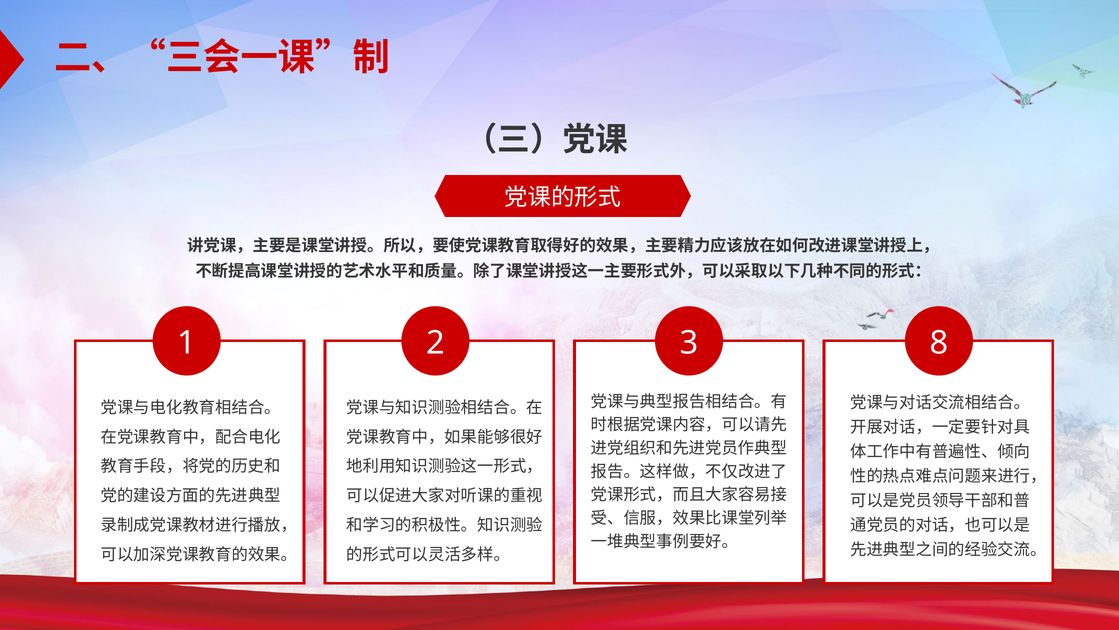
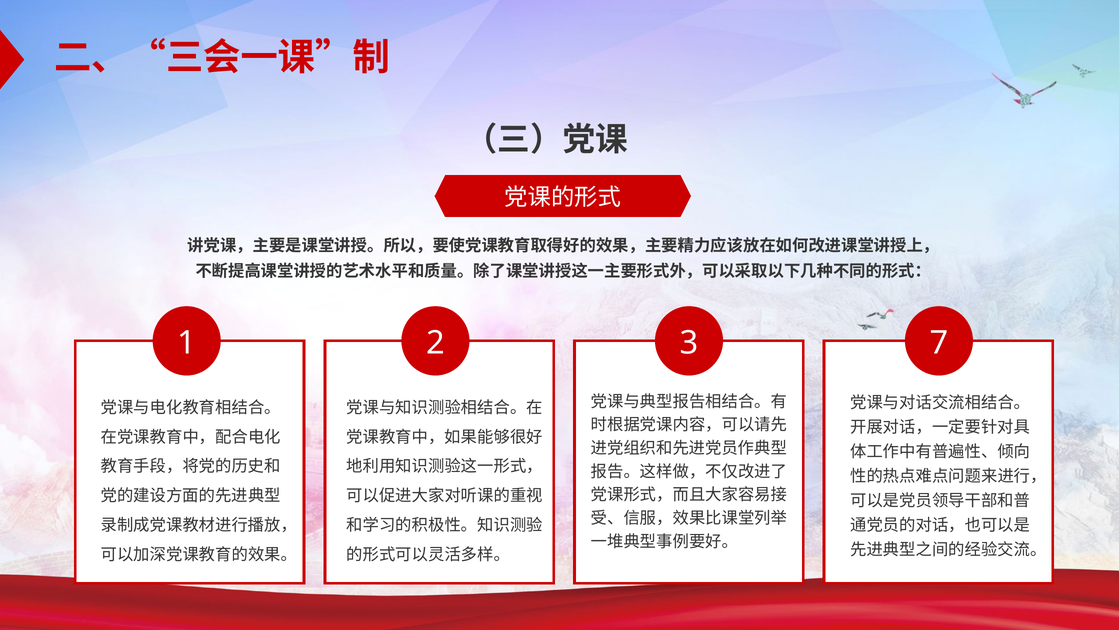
8: 8 -> 7 (939, 343)
